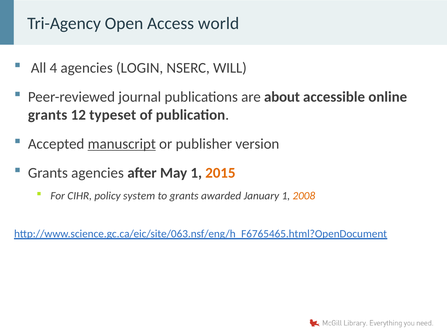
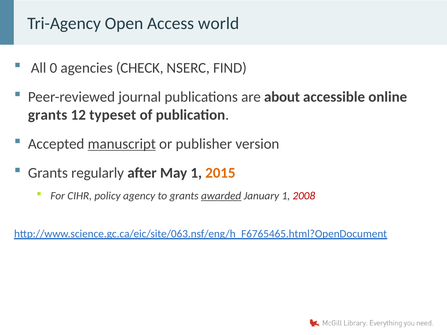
4: 4 -> 0 (53, 68)
LOGIN: LOGIN -> CHECK (140, 68)
WILL: WILL -> FIND (230, 68)
Grants agencies: agencies -> regularly (98, 173)
system: system -> agency (139, 196)
awarded underline: none -> present (221, 196)
2008 colour: orange -> red (304, 196)
